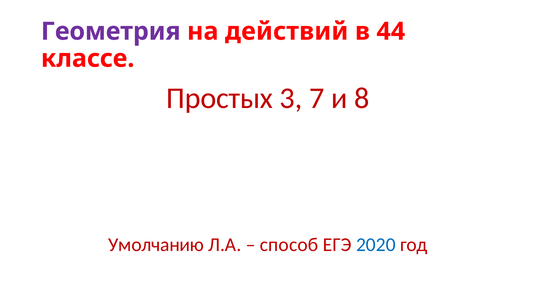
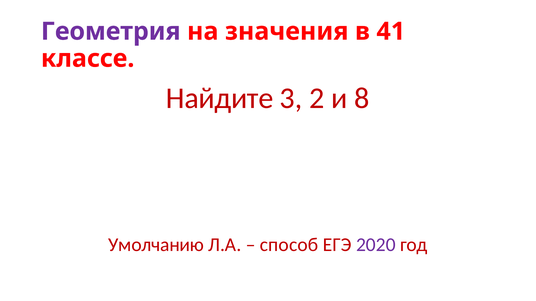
действий: действий -> значения (287, 31)
44: 44 -> 41 (391, 31)
Простых: Простых -> Найдите (220, 98)
7: 7 -> 2 (317, 98)
2020 colour: blue -> purple (376, 245)
